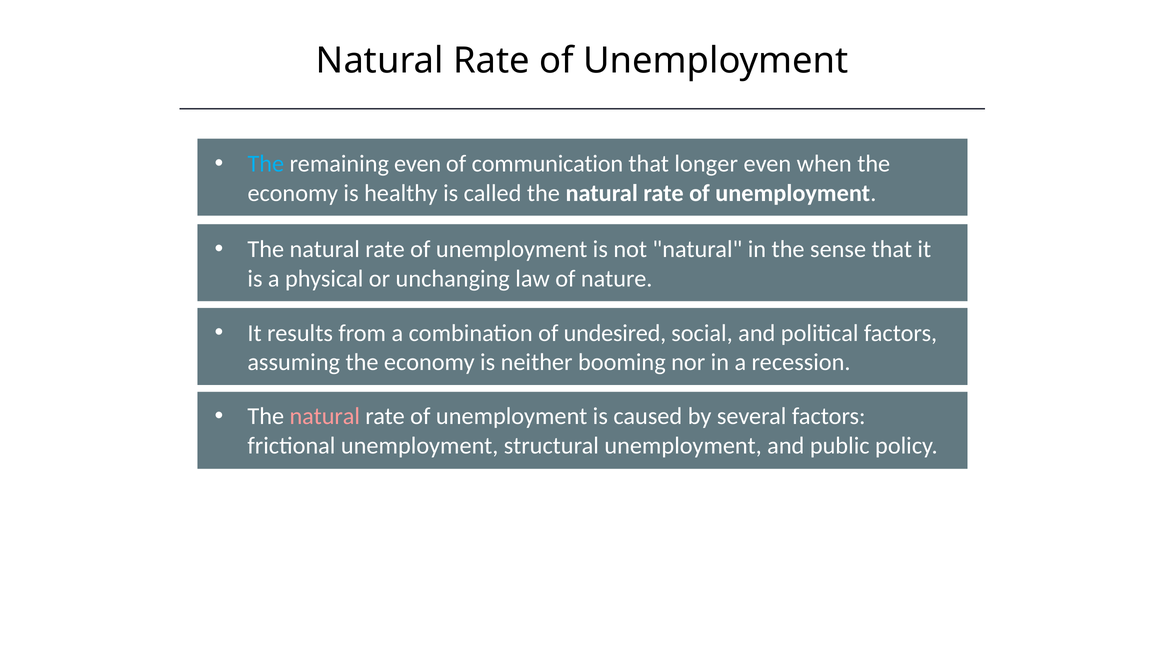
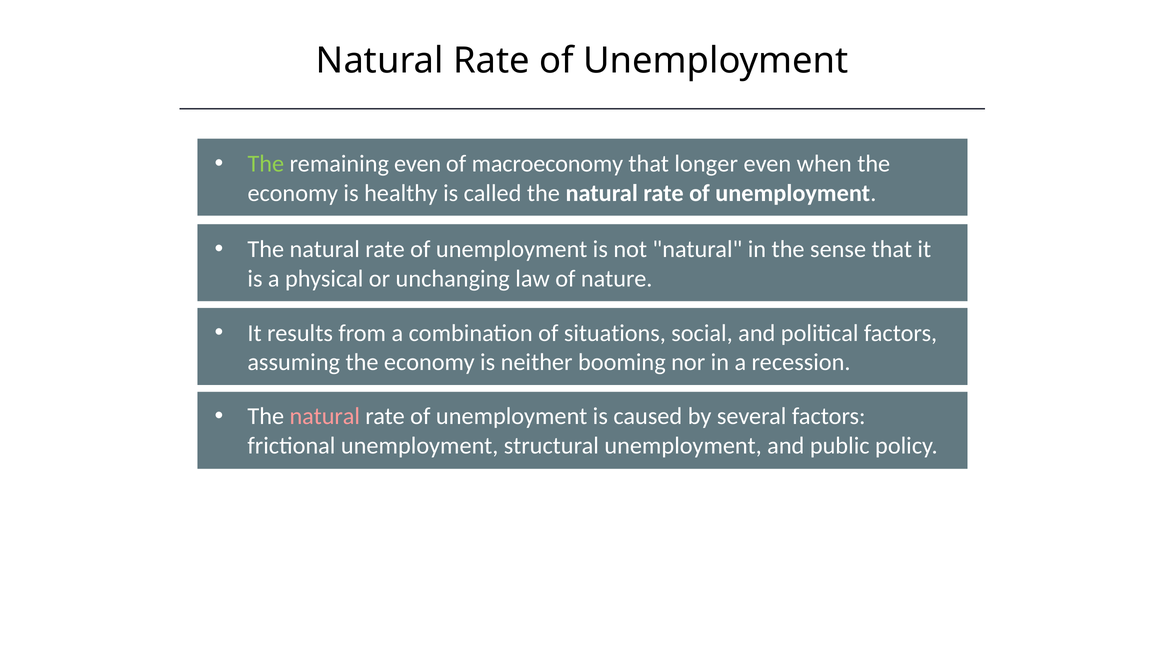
The colour: light blue -> light green (266, 164)
communication: communication -> macroeconomy (547, 164)
undesired: undesired -> situations (615, 333)
